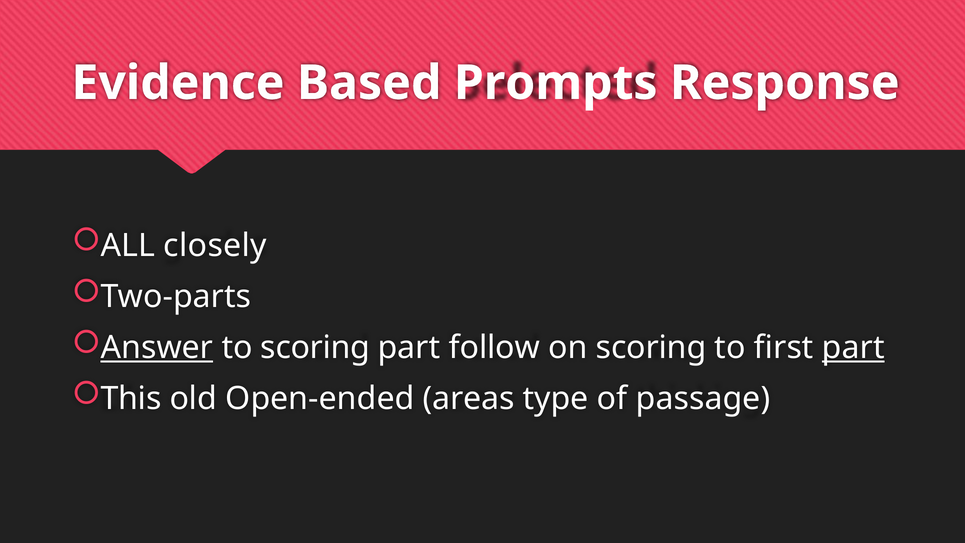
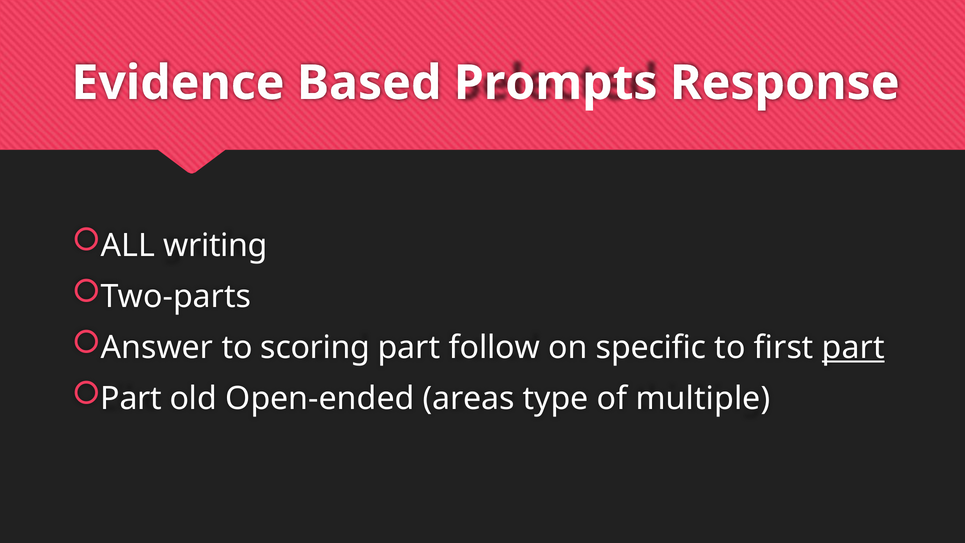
closely: closely -> writing (215, 245)
Answer underline: present -> none (157, 348)
on scoring: scoring -> specific (651, 348)
This: This -> Part (131, 399)
passage: passage -> multiple (703, 399)
